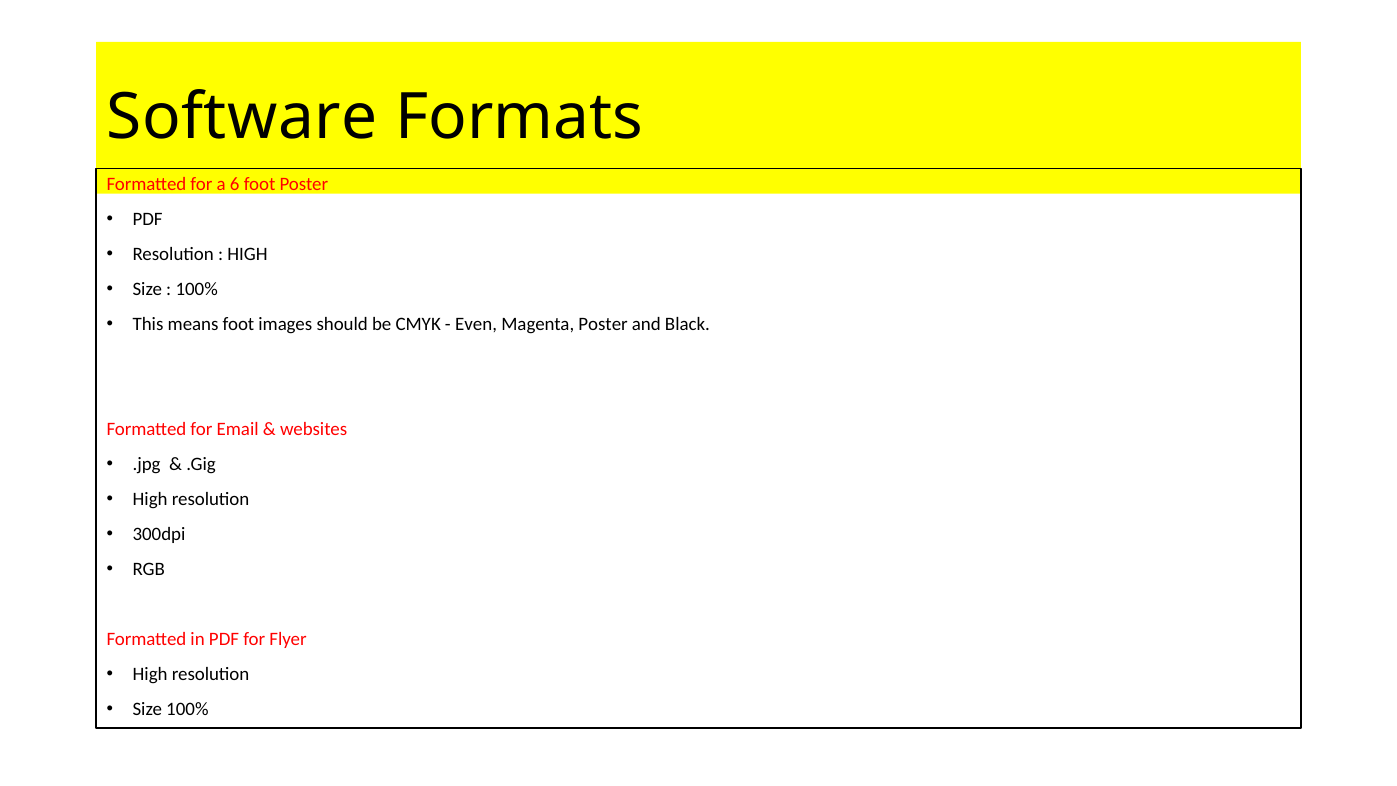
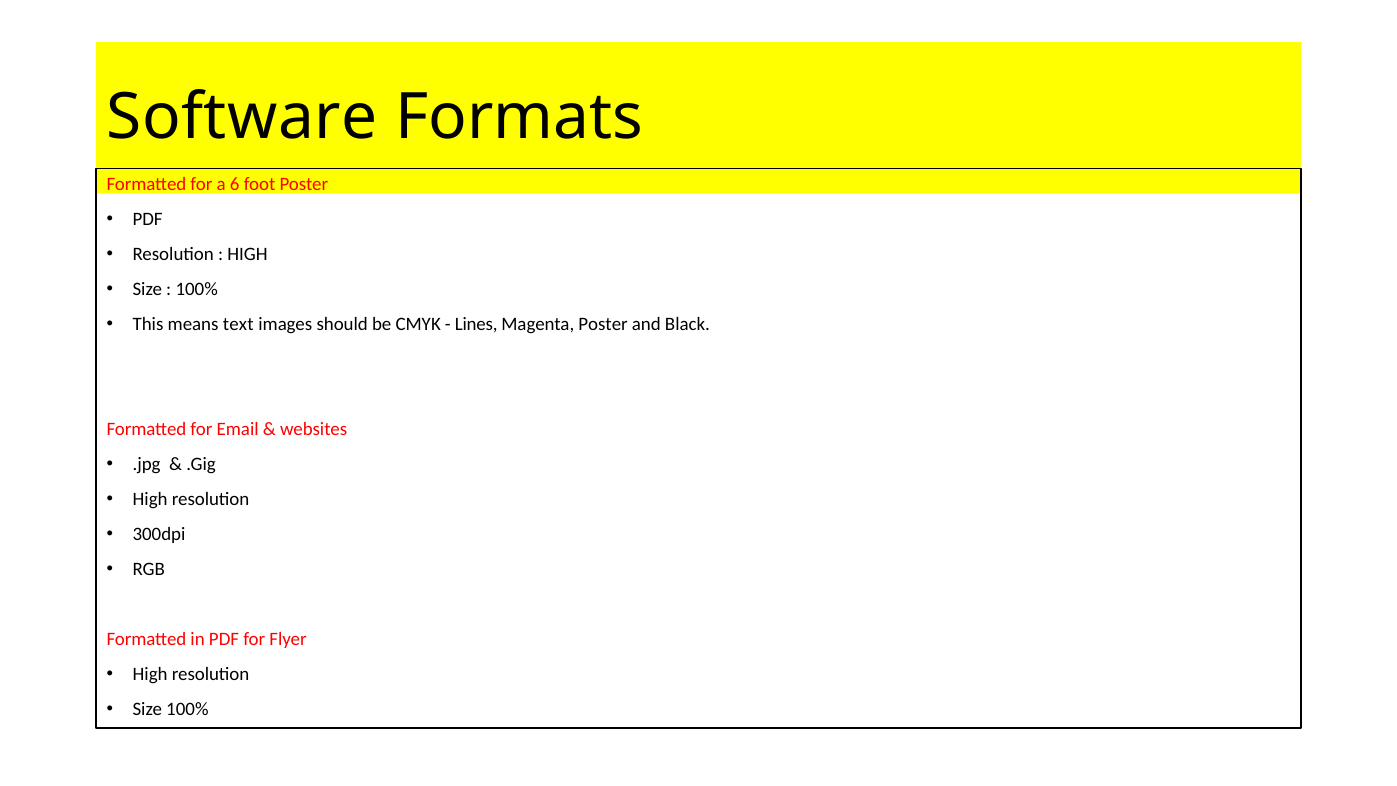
means foot: foot -> text (238, 324)
Even: Even -> Lines (476, 324)
